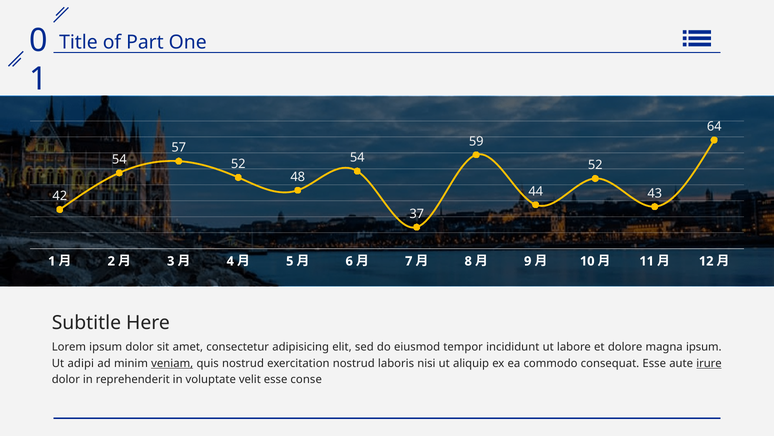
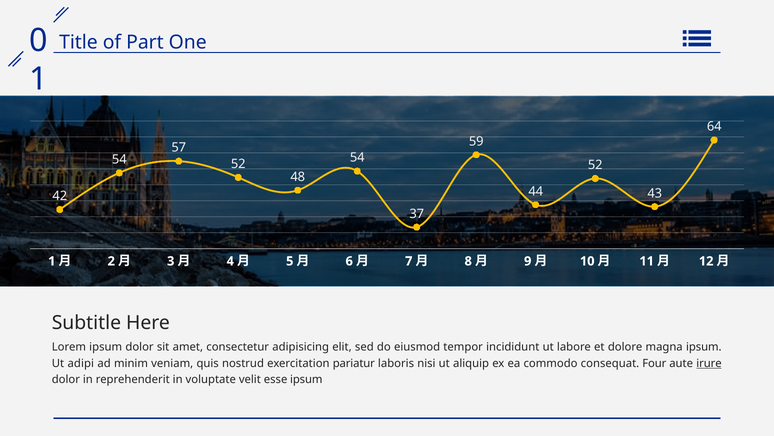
veniam underline: present -> none (172, 363)
exercitation nostrud: nostrud -> pariatur (354, 363)
consequat Esse: Esse -> Four (654, 363)
esse conse: conse -> ipsum (306, 379)
